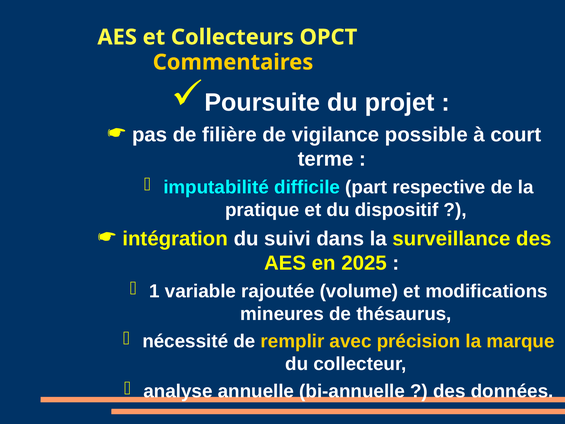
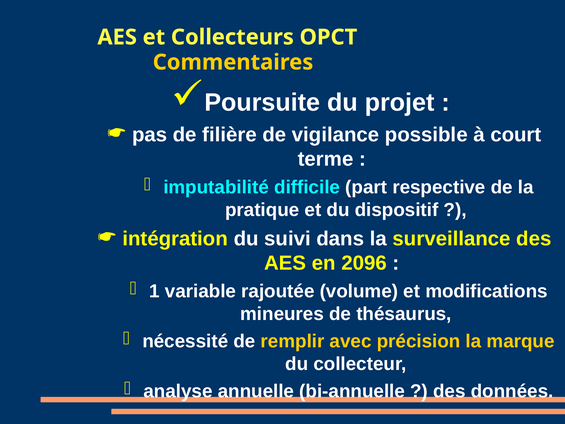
2025: 2025 -> 2096 (364, 263)
